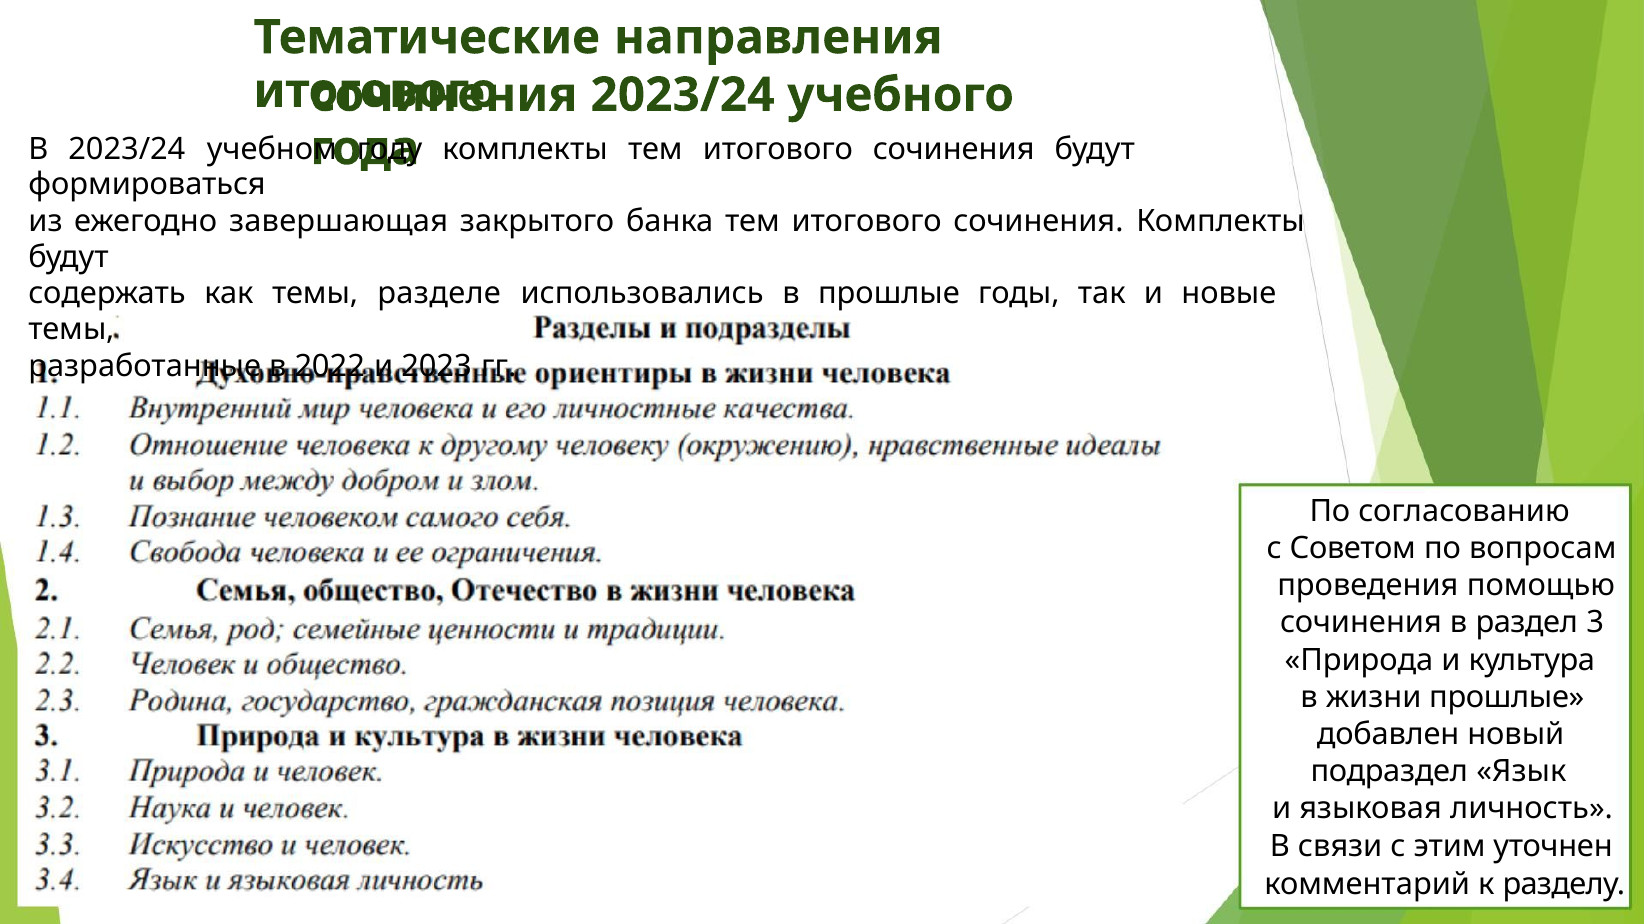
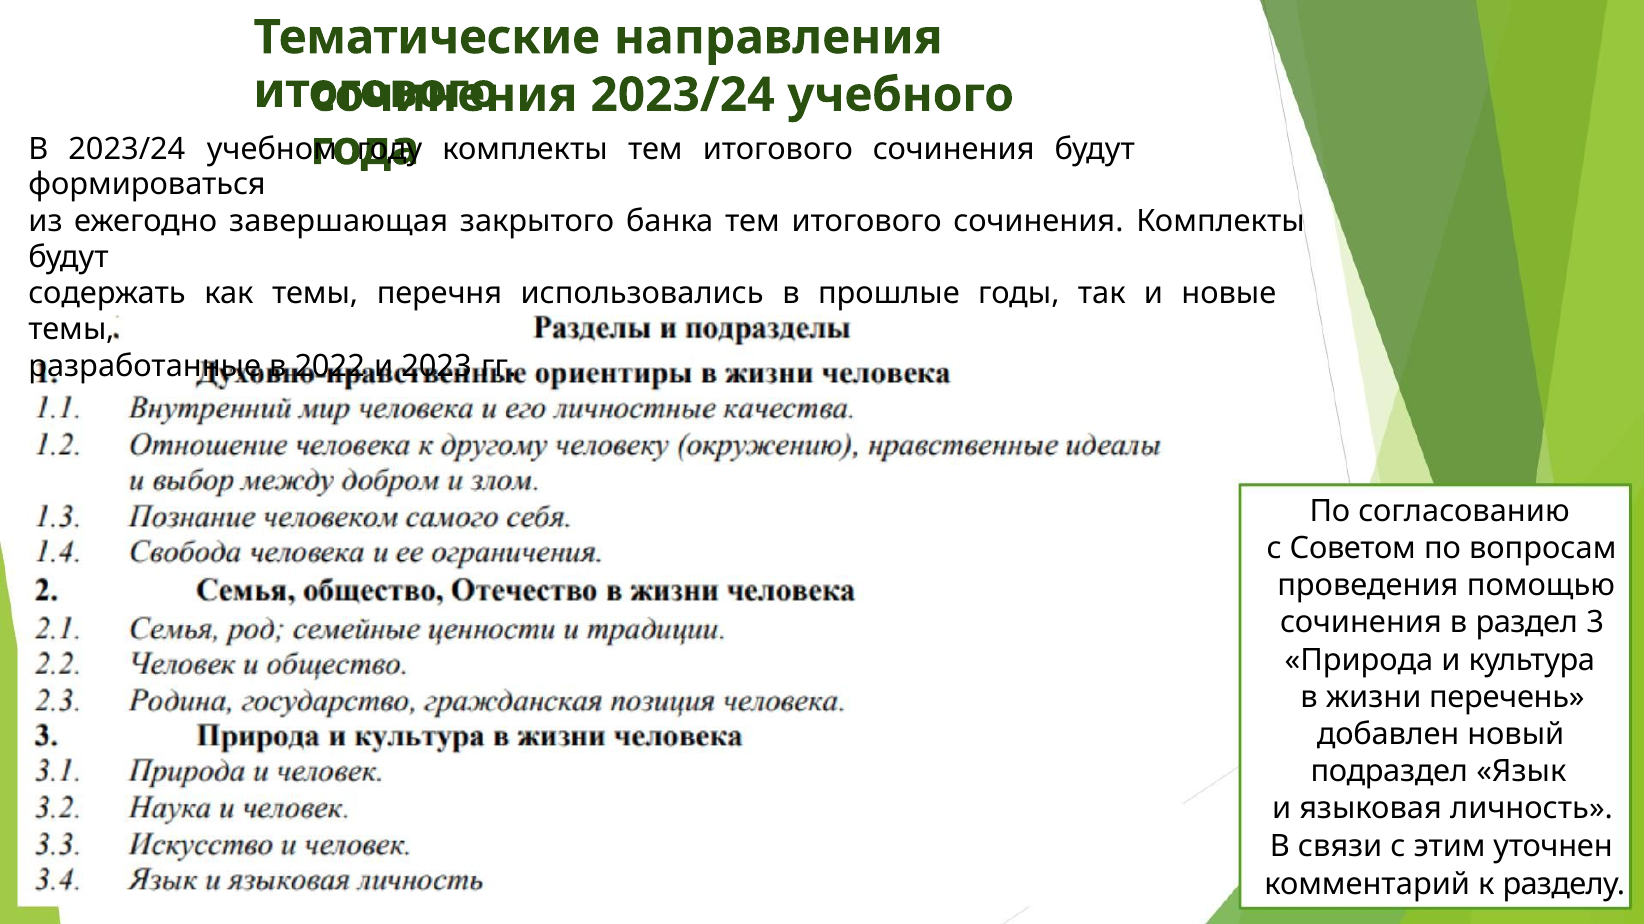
разделе: разделе -> перечня (439, 294)
жизни прошлые: прошлые -> перечень (1507, 698)
